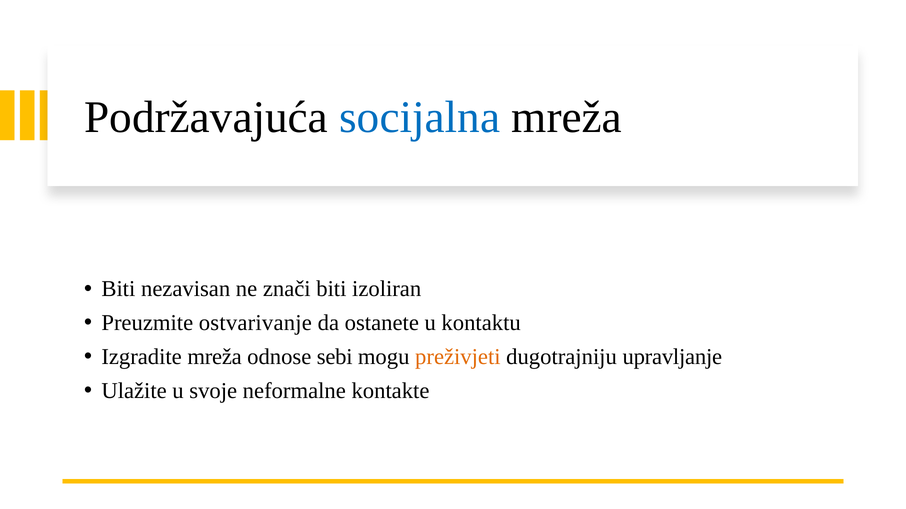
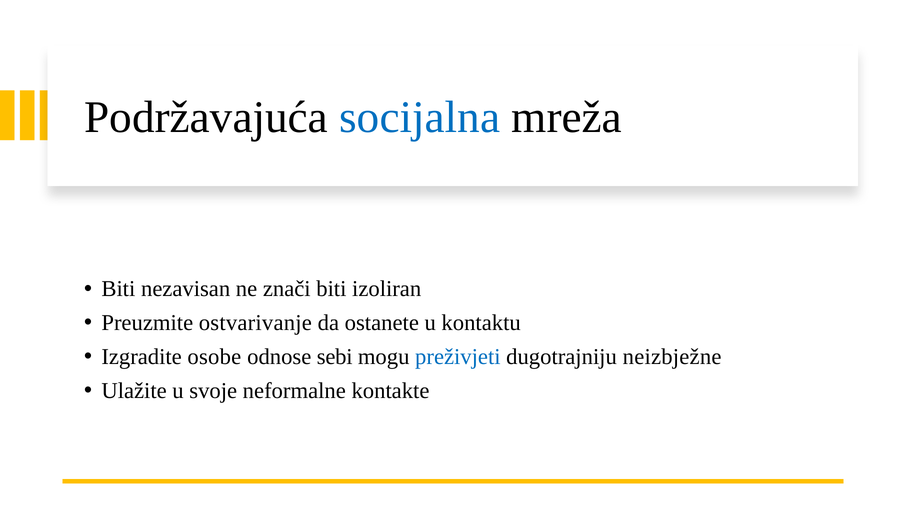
Izgradite mreža: mreža -> osobe (214, 357)
preživjeti colour: orange -> blue (458, 357)
upravljanje: upravljanje -> neizbježne (672, 357)
